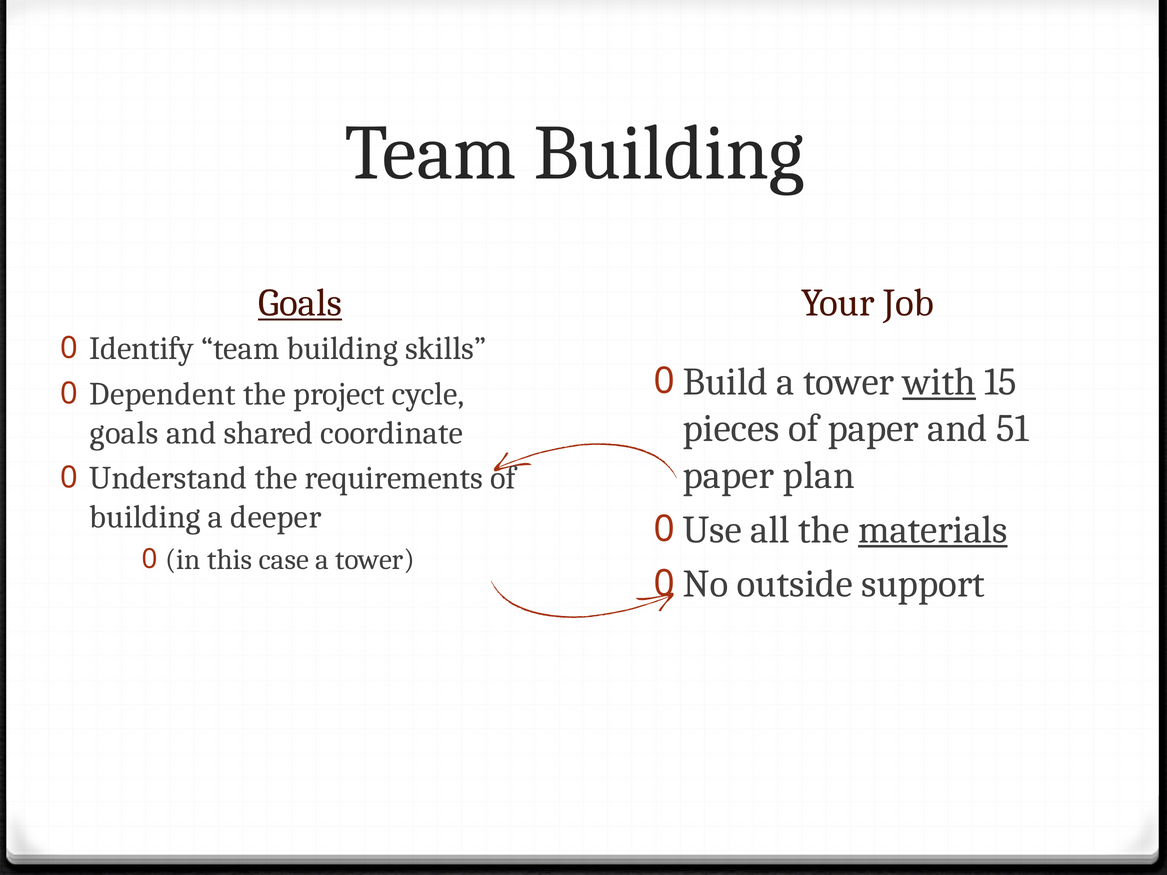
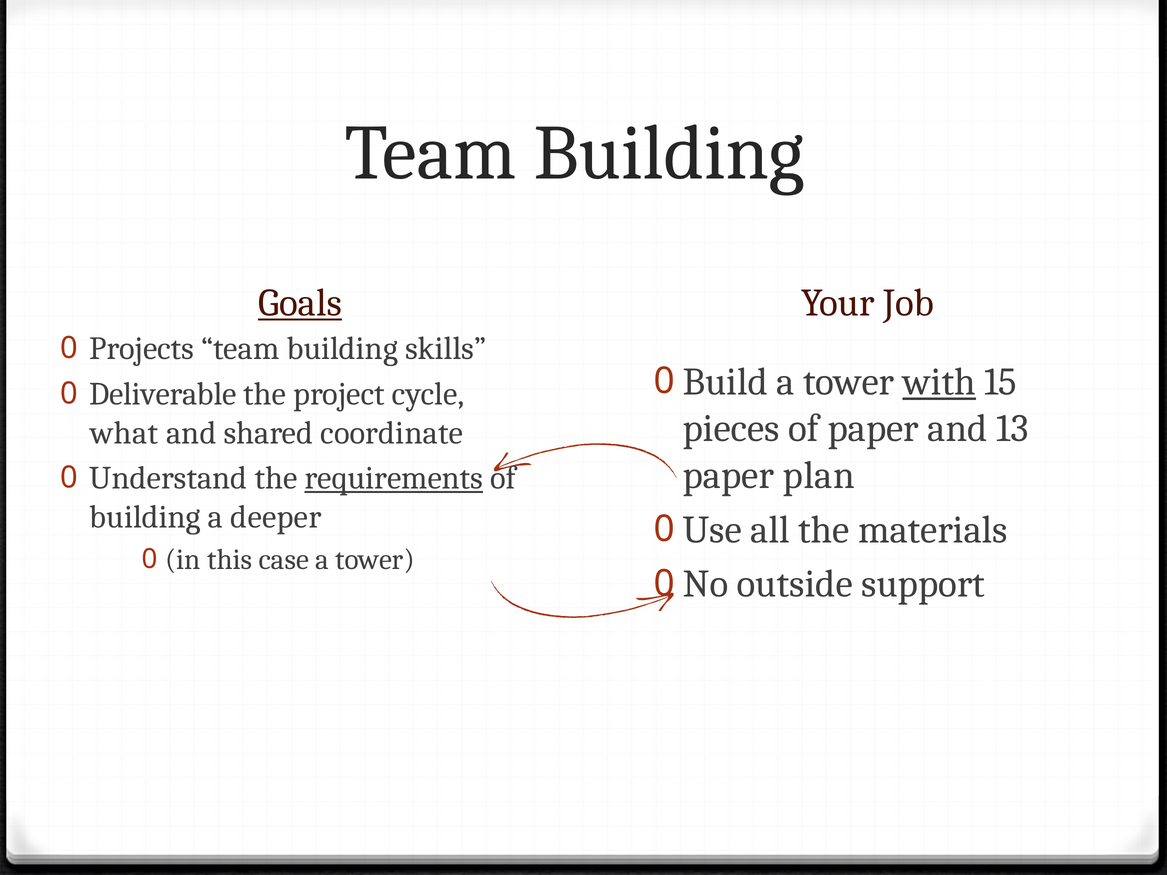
Identify: Identify -> Projects (142, 349)
Dependent: Dependent -> Deliverable (163, 394)
51: 51 -> 13 (1012, 429)
goals: goals -> what (124, 433)
requirements underline: none -> present (394, 478)
materials underline: present -> none (933, 530)
